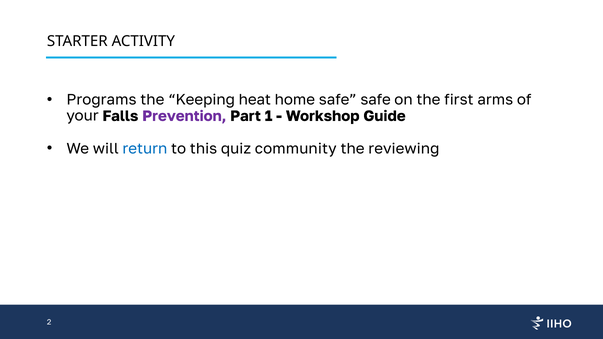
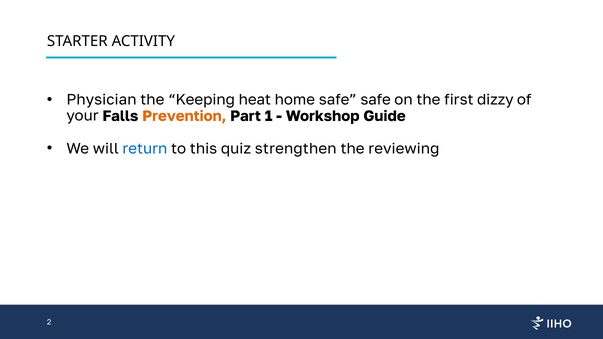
Programs: Programs -> Physician (101, 100)
arms: arms -> dizzy (495, 100)
Prevention colour: purple -> orange (184, 116)
community: community -> strengthen (296, 149)
